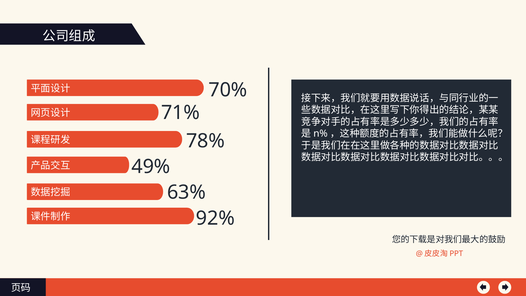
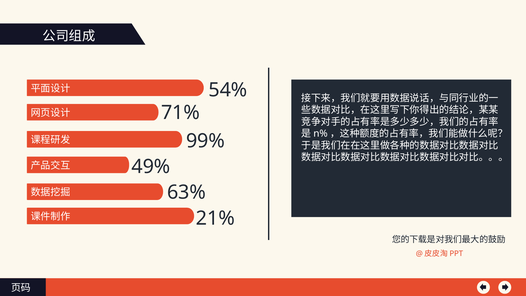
70%: 70% -> 54% (228, 90)
78%: 78% -> 99% (206, 141)
92%: 92% -> 21% (215, 218)
